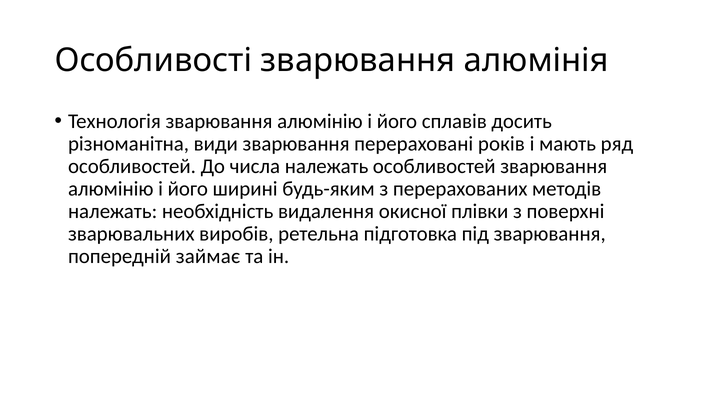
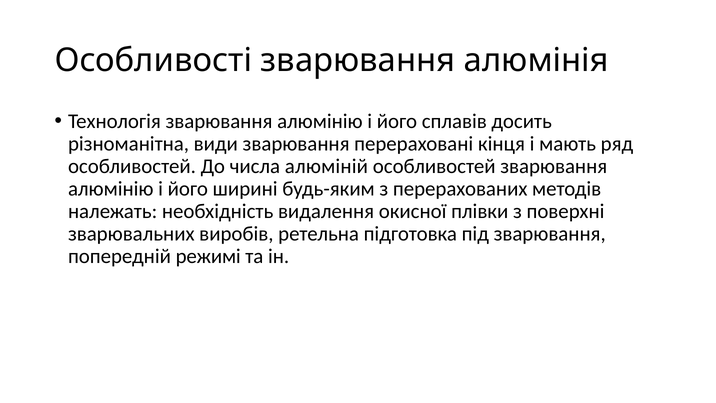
років: років -> кінця (501, 144)
числа належать: належать -> алюміній (326, 166)
займає: займає -> режимі (208, 256)
